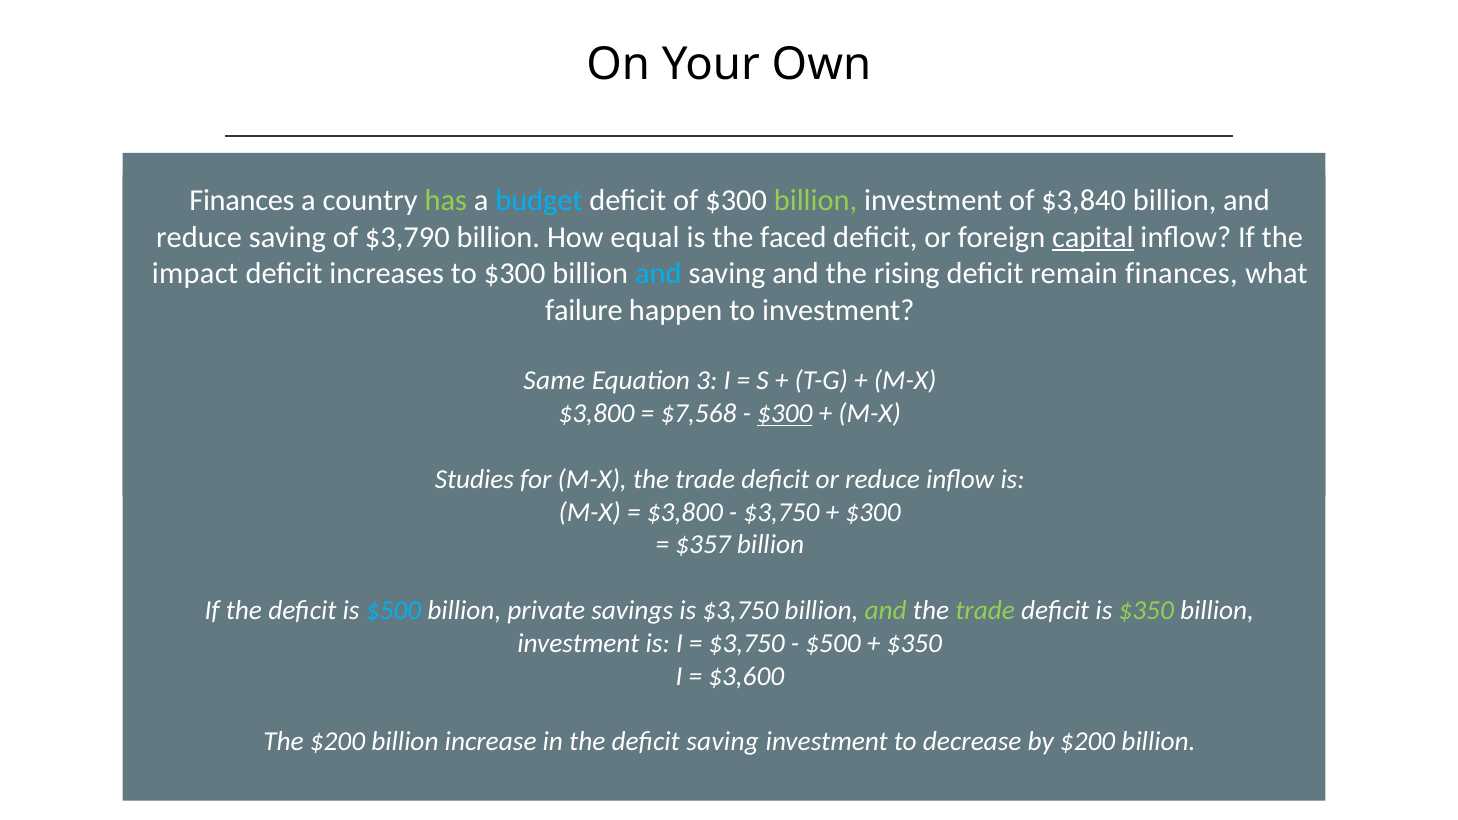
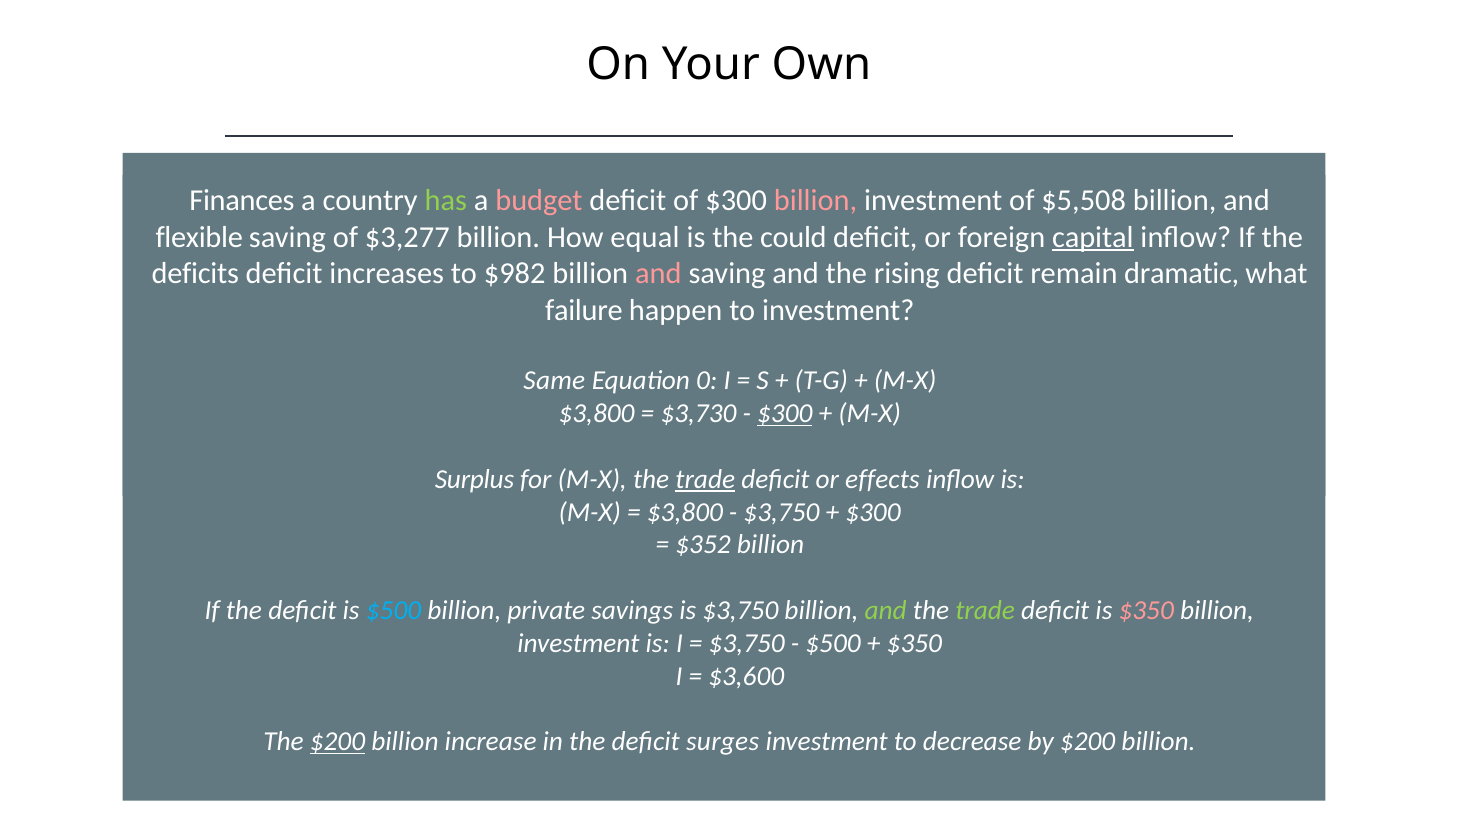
budget colour: light blue -> pink (539, 201)
billion colour: light green -> pink (816, 201)
$3,840: $3,840 -> $5,508 (1084, 201)
reduce: reduce -> flexible (199, 237)
$3,790: $3,790 -> $3,277 (407, 237)
faced: faced -> could (793, 237)
impact: impact -> deficits (195, 274)
to $300: $300 -> $982 (515, 274)
and colour: light blue -> pink (658, 274)
remain finances: finances -> dramatic (1182, 274)
3: 3 -> 0 (707, 381)
$7,568: $7,568 -> $3,730 (698, 414)
Studies: Studies -> Surplus (474, 479)
trade underline: none -> present (705, 479)
or reduce: reduce -> effects (883, 479)
$357: $357 -> $352 (703, 545)
$350 colour: light green -> pink (1146, 611)
$200 underline: none -> present (337, 742)
deficit saving: saving -> surges (723, 742)
